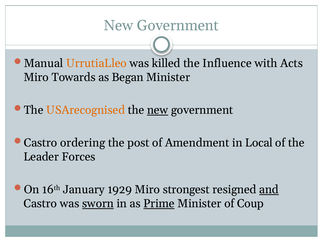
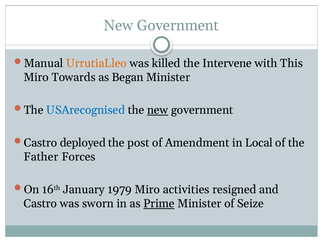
Influence: Influence -> Intervene (227, 63)
Acts: Acts -> This (292, 63)
USArecognised colour: orange -> blue (86, 110)
ordering: ordering -> deployed (83, 143)
Leader: Leader -> Father (41, 157)
1929: 1929 -> 1979 (120, 190)
strongest: strongest -> activities (186, 190)
and underline: present -> none (269, 190)
sworn underline: present -> none (98, 204)
Coup: Coup -> Seize (250, 204)
